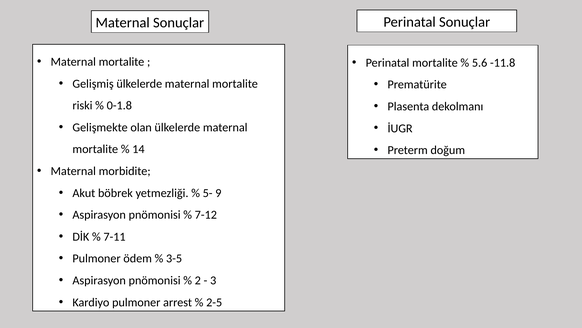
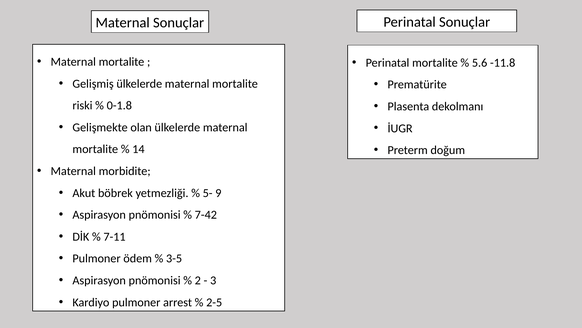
7-12: 7-12 -> 7-42 (206, 214)
